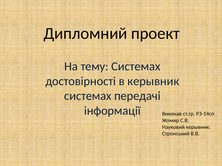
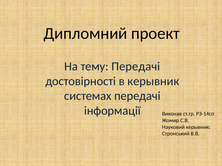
тему Системах: Системах -> Передачі (136, 67)
